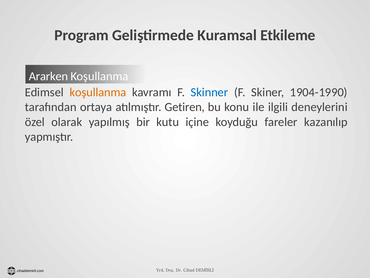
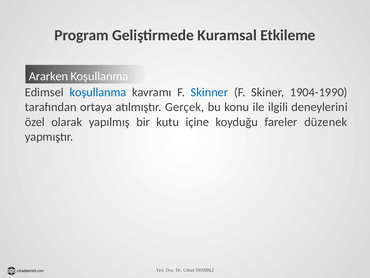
koşullanma colour: orange -> blue (98, 92)
Getiren: Getiren -> Gerçek (185, 107)
kazanılıp: kazanılıp -> düzenek (326, 122)
